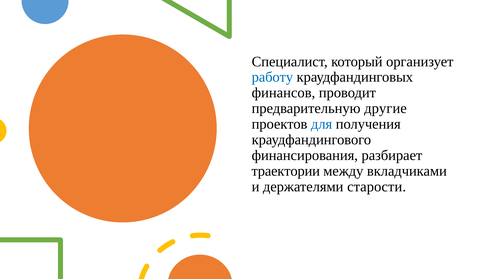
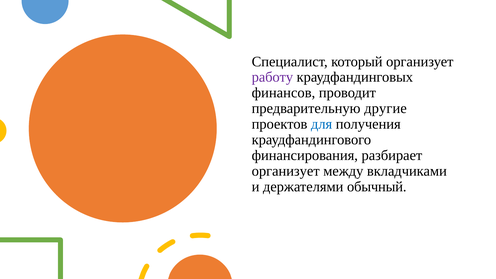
работу colour: blue -> purple (272, 77)
траектории: траектории -> организует (286, 171)
старости: старости -> обычный (377, 187)
